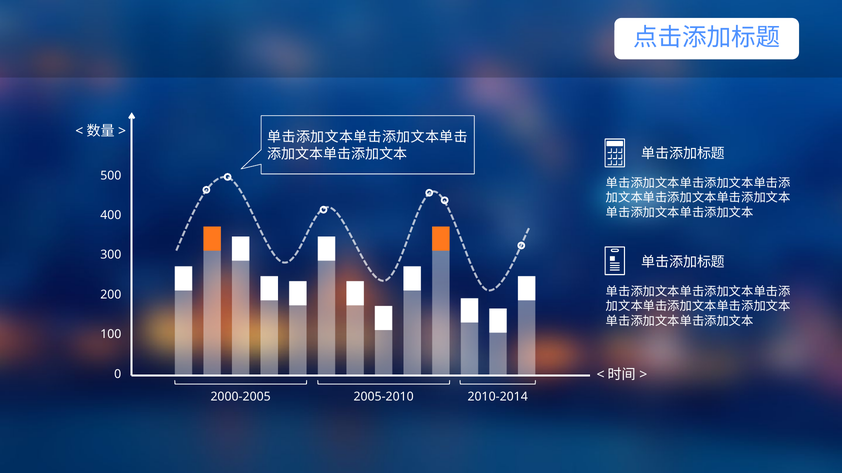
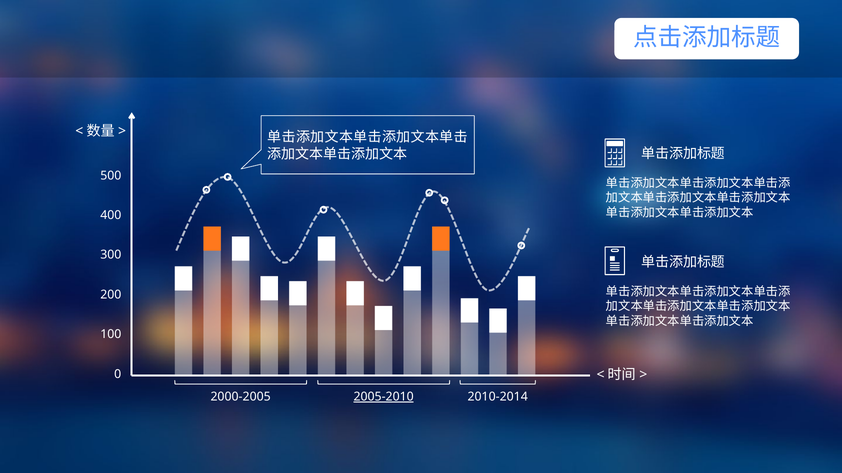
2005-2010 underline: none -> present (384, 397)
